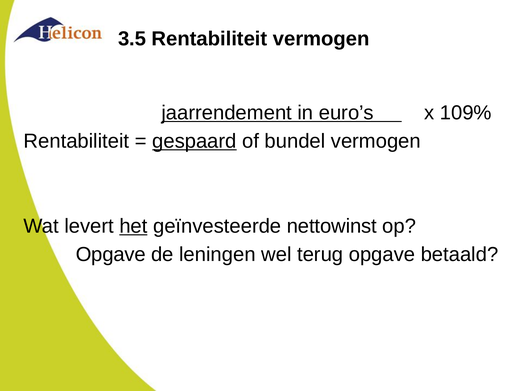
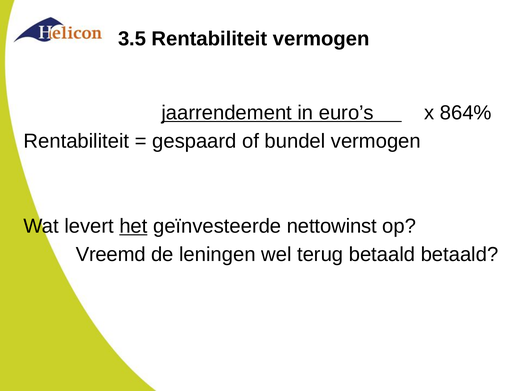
109%: 109% -> 864% (466, 113)
gespaard underline: present -> none (194, 141)
Opgave: Opgave -> Vreemd (111, 254)
terug opgave: opgave -> betaald (382, 254)
